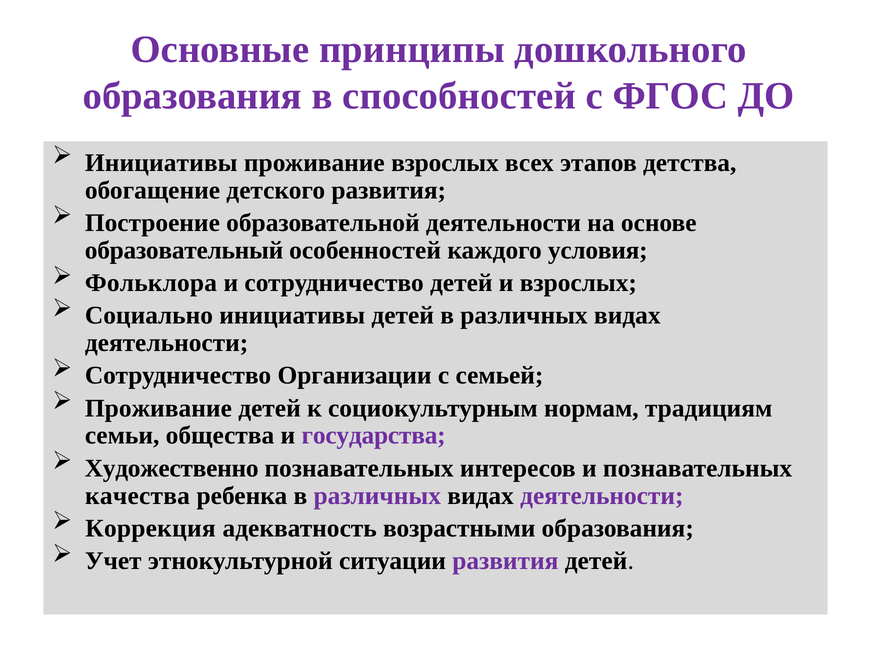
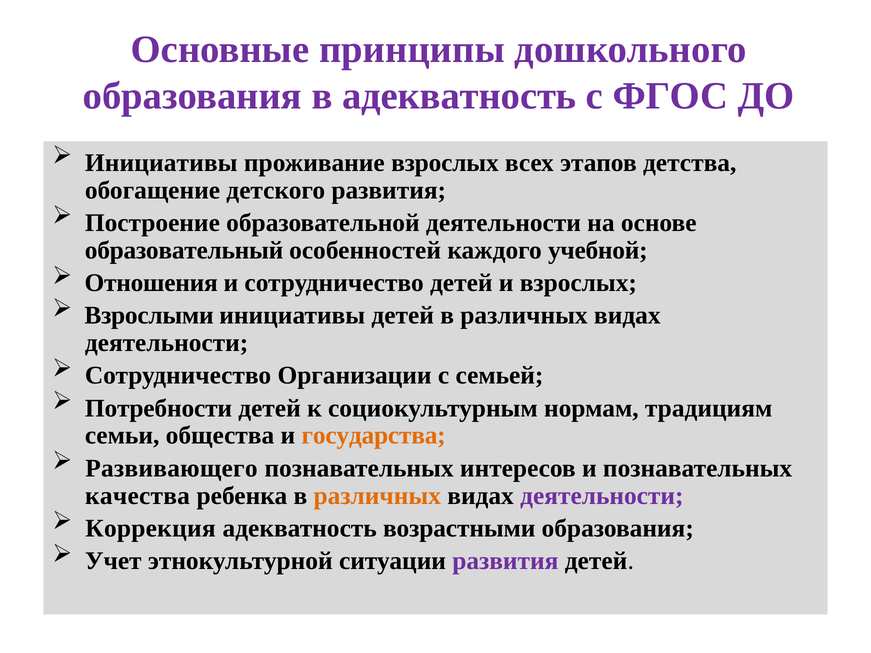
в способностей: способностей -> адекватность (459, 96)
условия: условия -> учебной (598, 250)
Фольклора: Фольклора -> Отношения (151, 283)
Социально: Социально -> Взрослыми (149, 316)
Проживание: Проживание -> Потребности (159, 408)
государства colour: purple -> orange (374, 436)
Художественно: Художественно -> Развивающего (171, 468)
различных colour: purple -> orange (377, 496)
